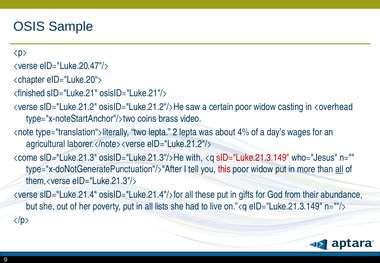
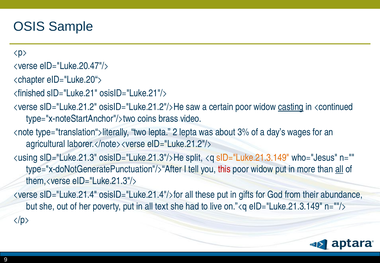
casting underline: none -> present (291, 107)
<overhead: <overhead -> <continued (333, 107)
4%: 4% -> 3% (243, 132)
<come: <come -> <using (25, 158)
with: with -> split (194, 158)
sID="Luke.21.3.149 colour: red -> orange (253, 158)
lists: lists -> text (162, 206)
